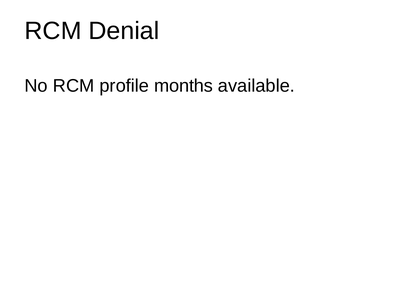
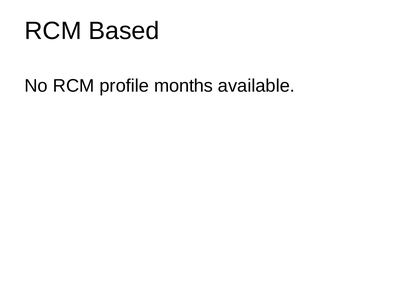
Denial: Denial -> Based (124, 31)
